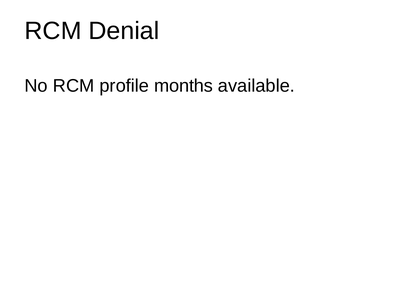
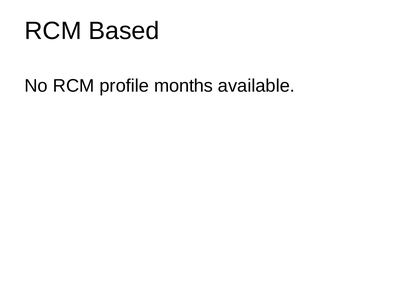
Denial: Denial -> Based (124, 31)
